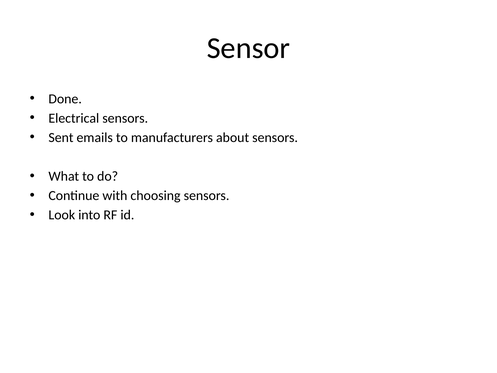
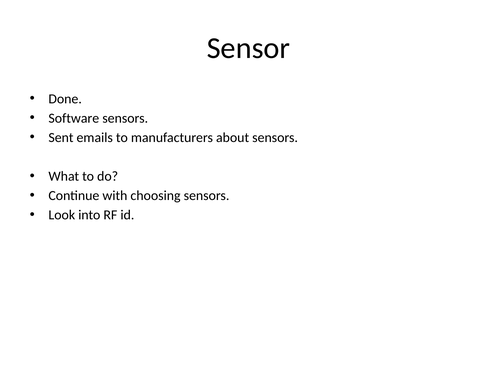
Electrical: Electrical -> Software (74, 118)
